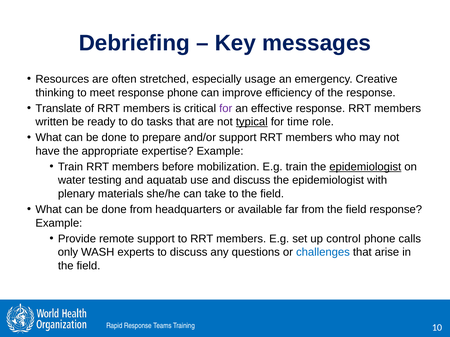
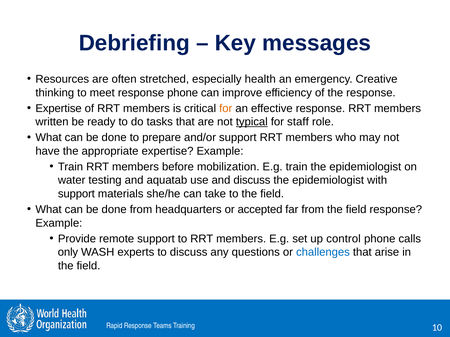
usage: usage -> health (260, 79)
Translate: Translate -> Expertise (59, 109)
for colour: purple -> orange (226, 109)
time: time -> staff (298, 122)
epidemiologist underline: present -> none (365, 167)
plenary: plenary -> support (76, 194)
available: available -> accepted (260, 210)
